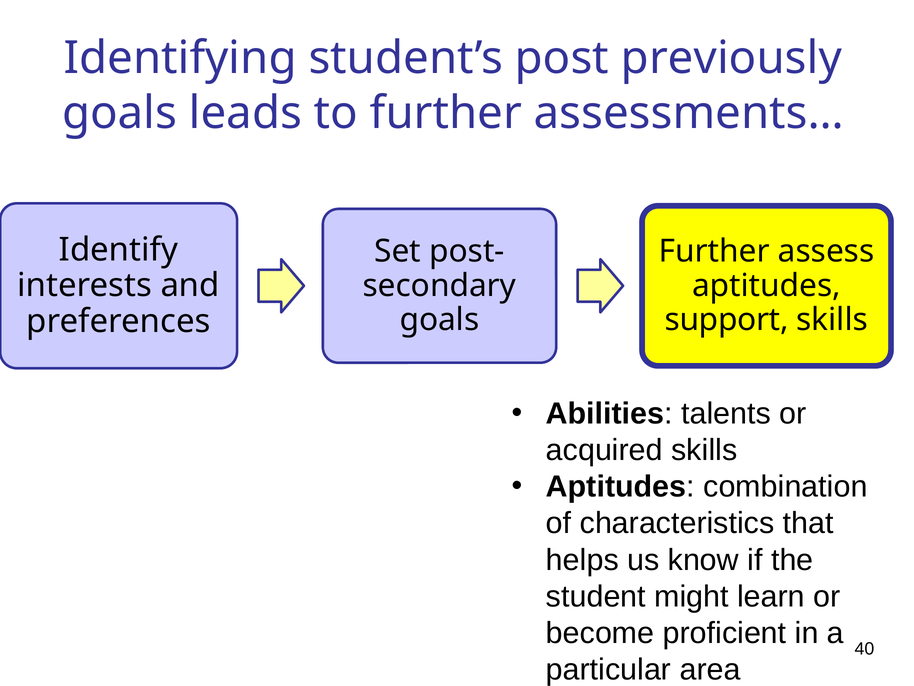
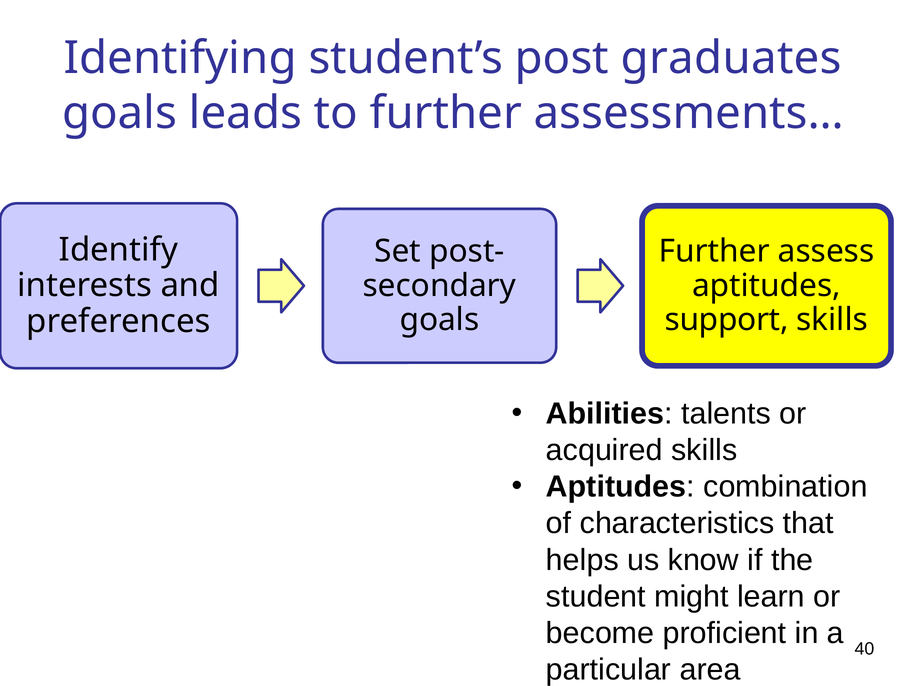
previously: previously -> graduates (731, 58)
